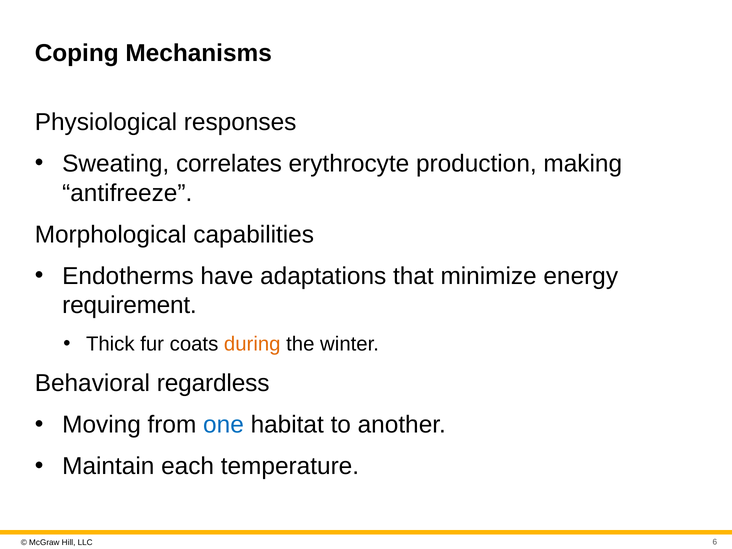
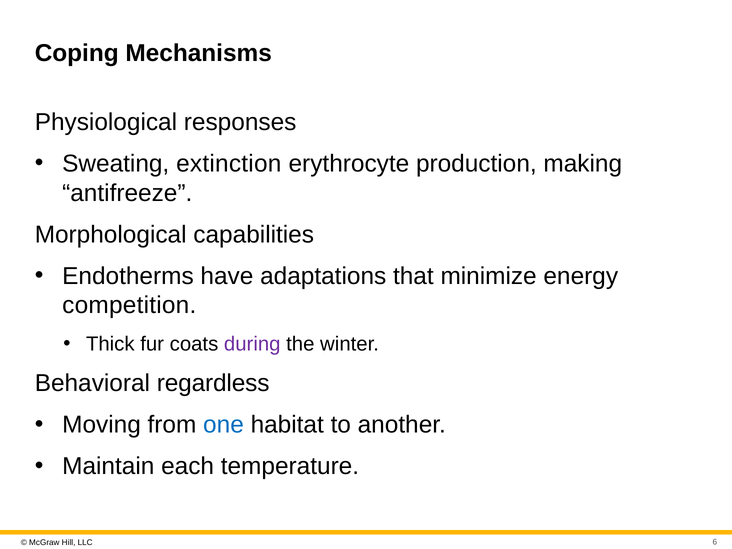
correlates: correlates -> extinction (229, 164)
requirement: requirement -> competition (129, 305)
during colour: orange -> purple (252, 344)
